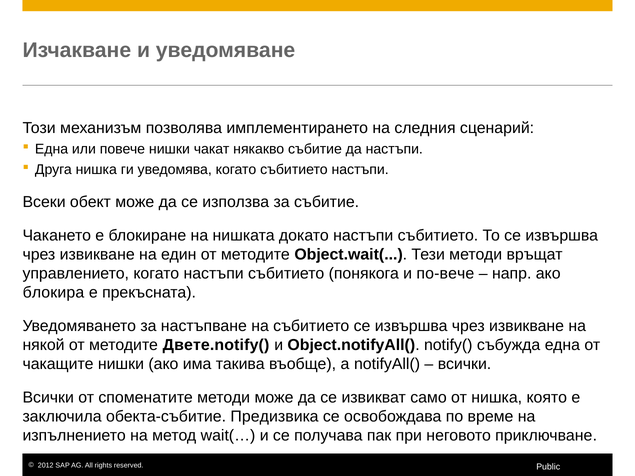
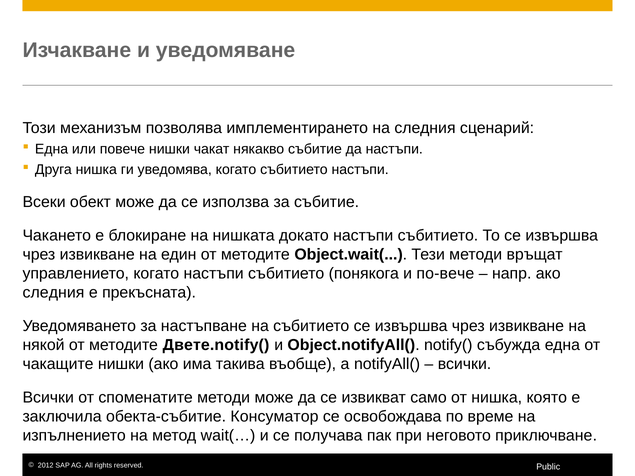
блокира: блокира -> следния (53, 293)
Предизвика: Предизвика -> Консуматор (274, 417)
